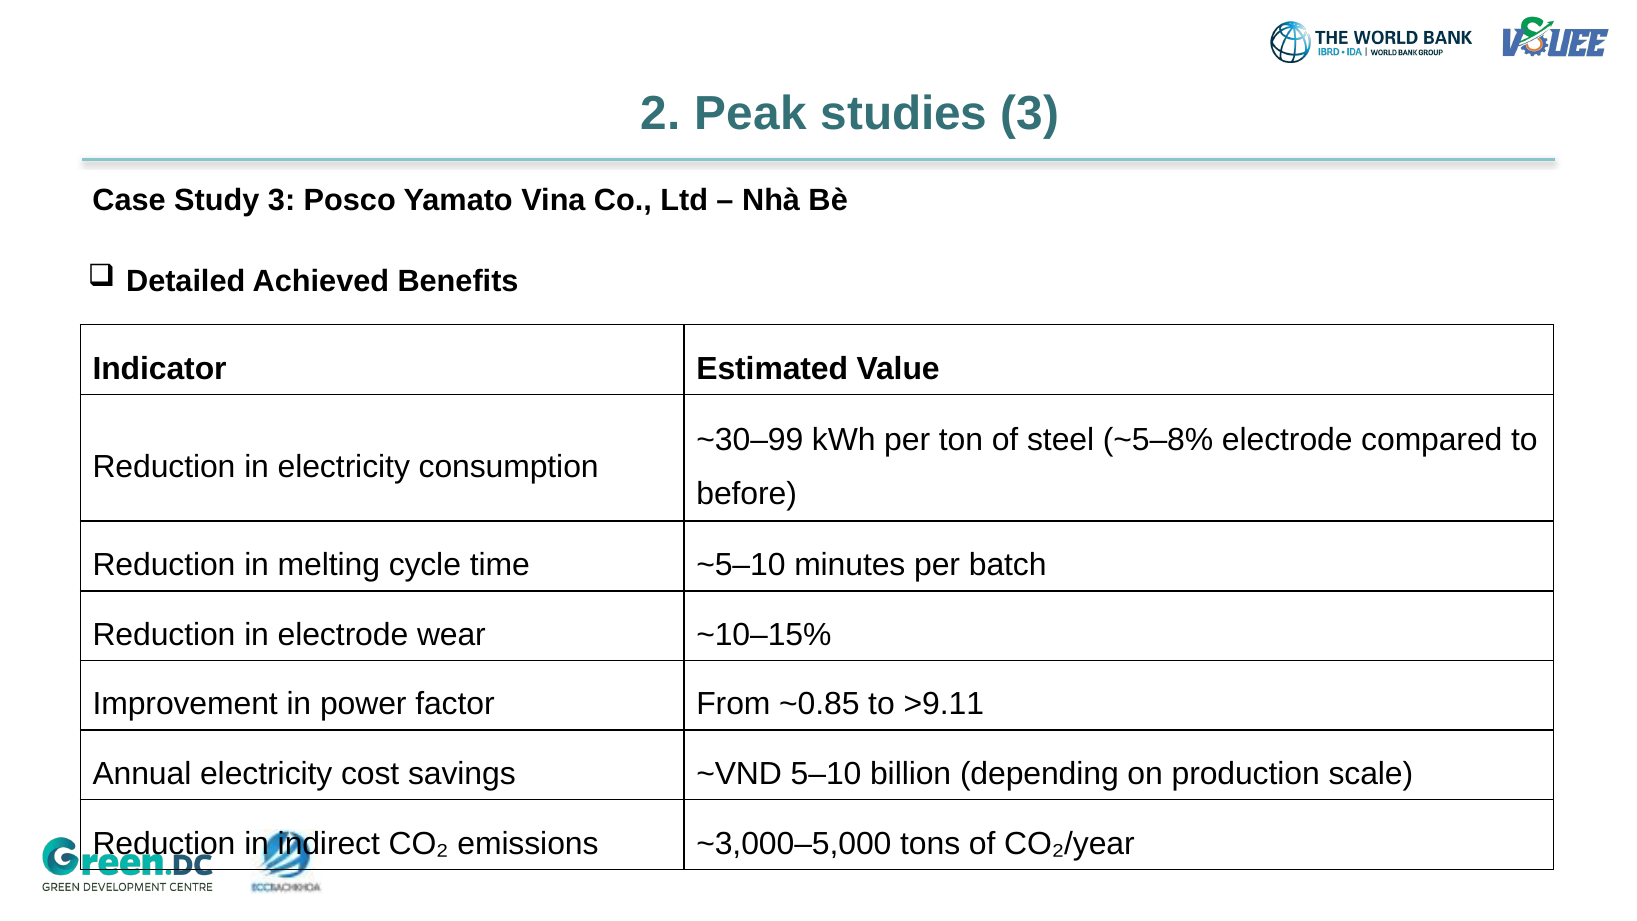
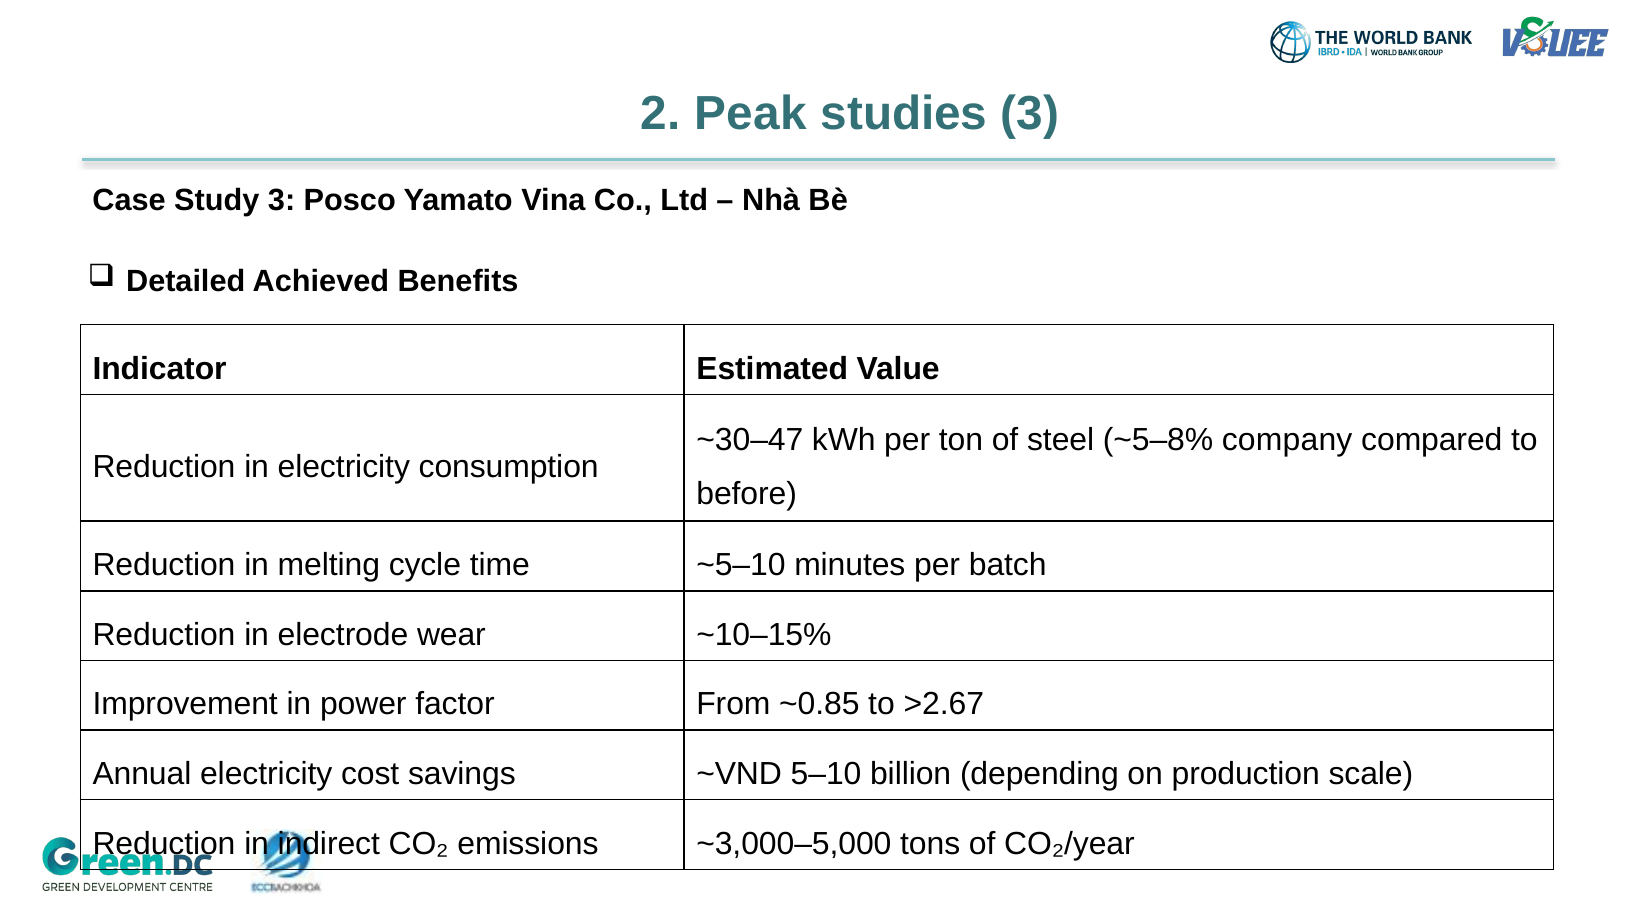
~30–99: ~30–99 -> ~30–47 (750, 440)
~5–8% electrode: electrode -> company (1287, 440)
>9.11: >9.11 -> >2.67 (944, 704)
